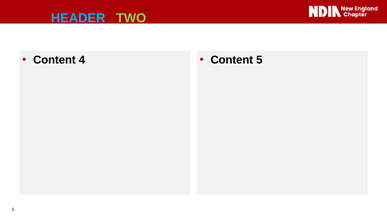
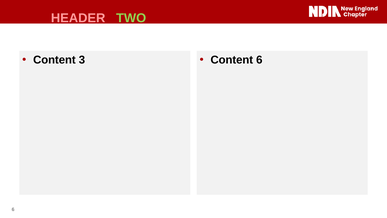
HEADER colour: light blue -> pink (78, 18)
4: 4 -> 3 (82, 60)
Content 5: 5 -> 6 (259, 60)
